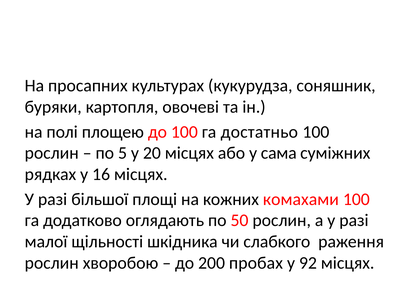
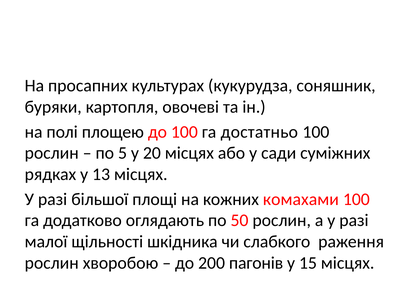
сама: сама -> сади (279, 153)
16: 16 -> 13 (101, 174)
пробах: пробах -> пагонів (256, 263)
92: 92 -> 15 (308, 263)
